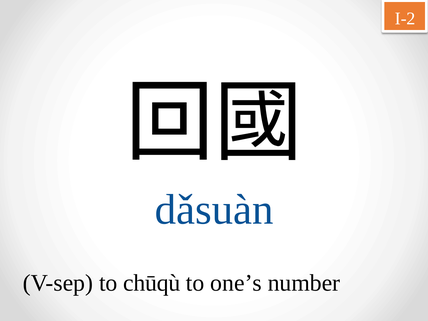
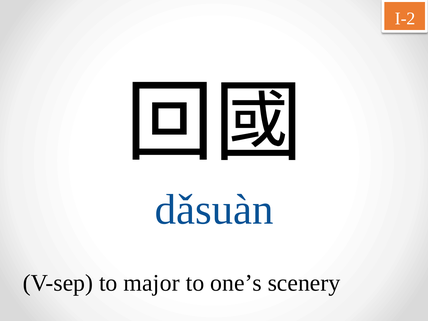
chūqù: chūqù -> major (152, 283)
number: number -> scenery (304, 283)
